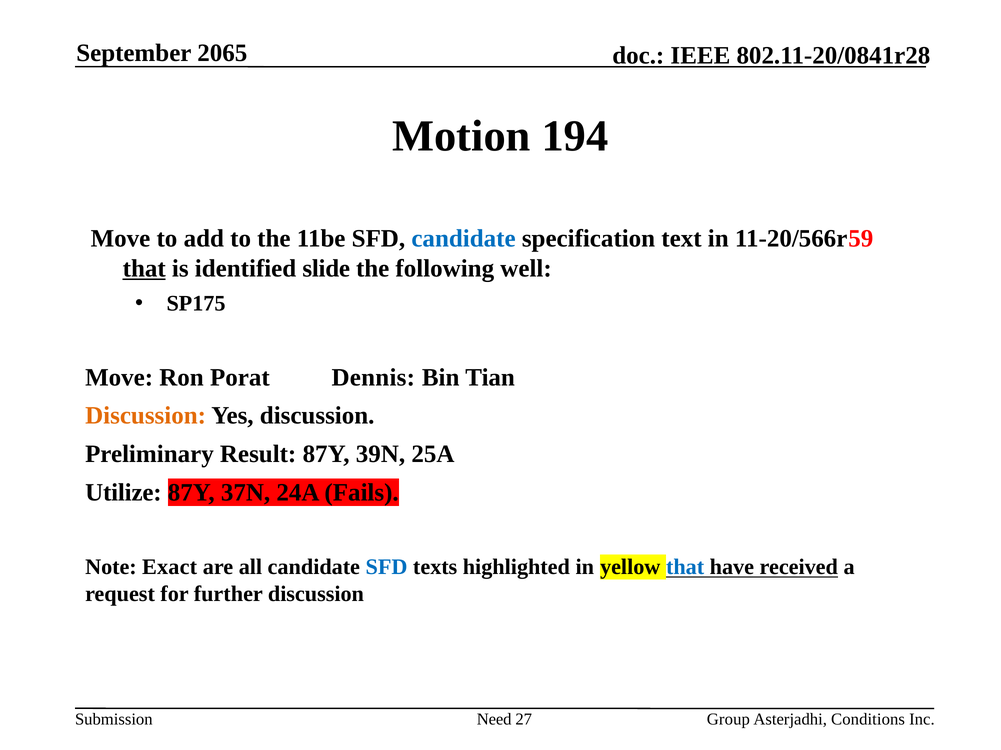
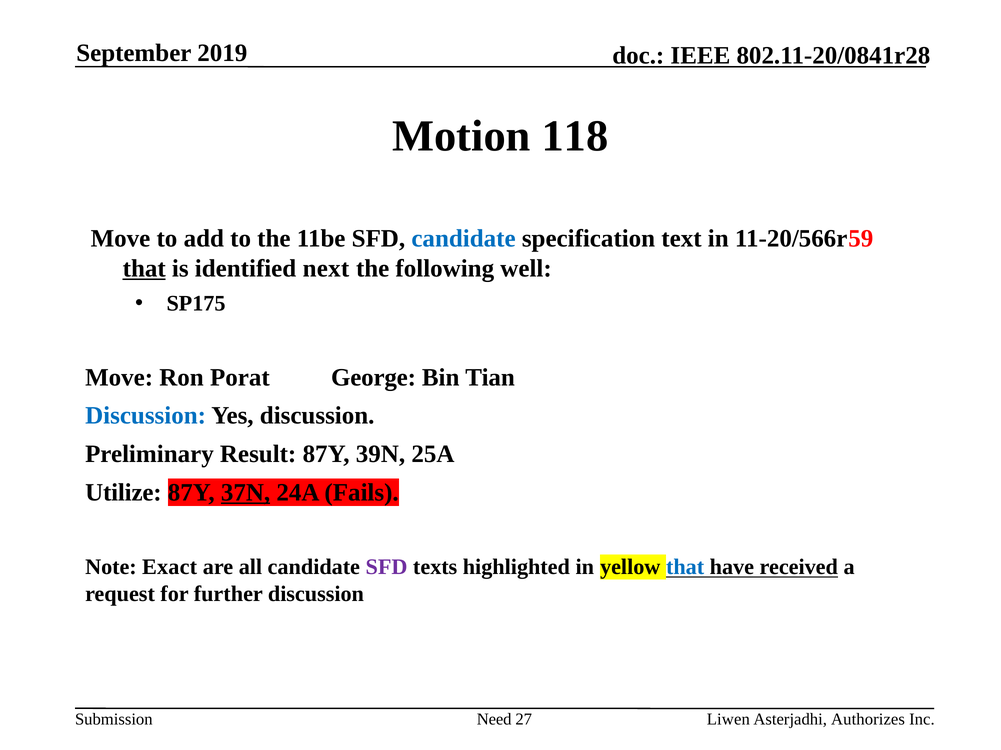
2065: 2065 -> 2019 (222, 53)
194: 194 -> 118 (575, 136)
slide: slide -> next (326, 269)
Dennis: Dennis -> George (374, 378)
Discussion colour: orange -> blue (146, 416)
37N underline: none -> present (246, 493)
SFD colour: blue -> purple (387, 568)
Group: Group -> Liwen (728, 720)
Conditions: Conditions -> Authorizes (868, 720)
